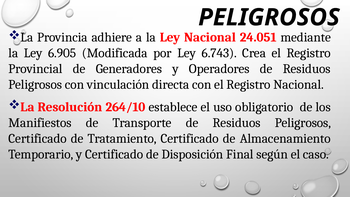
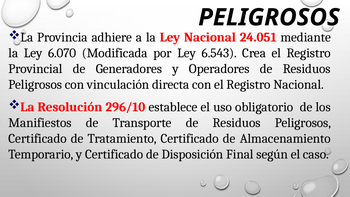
6.905: 6.905 -> 6.070 (62, 53)
6.743: 6.743 -> 6.543 (219, 53)
264/10: 264/10 -> 296/10 (125, 107)
